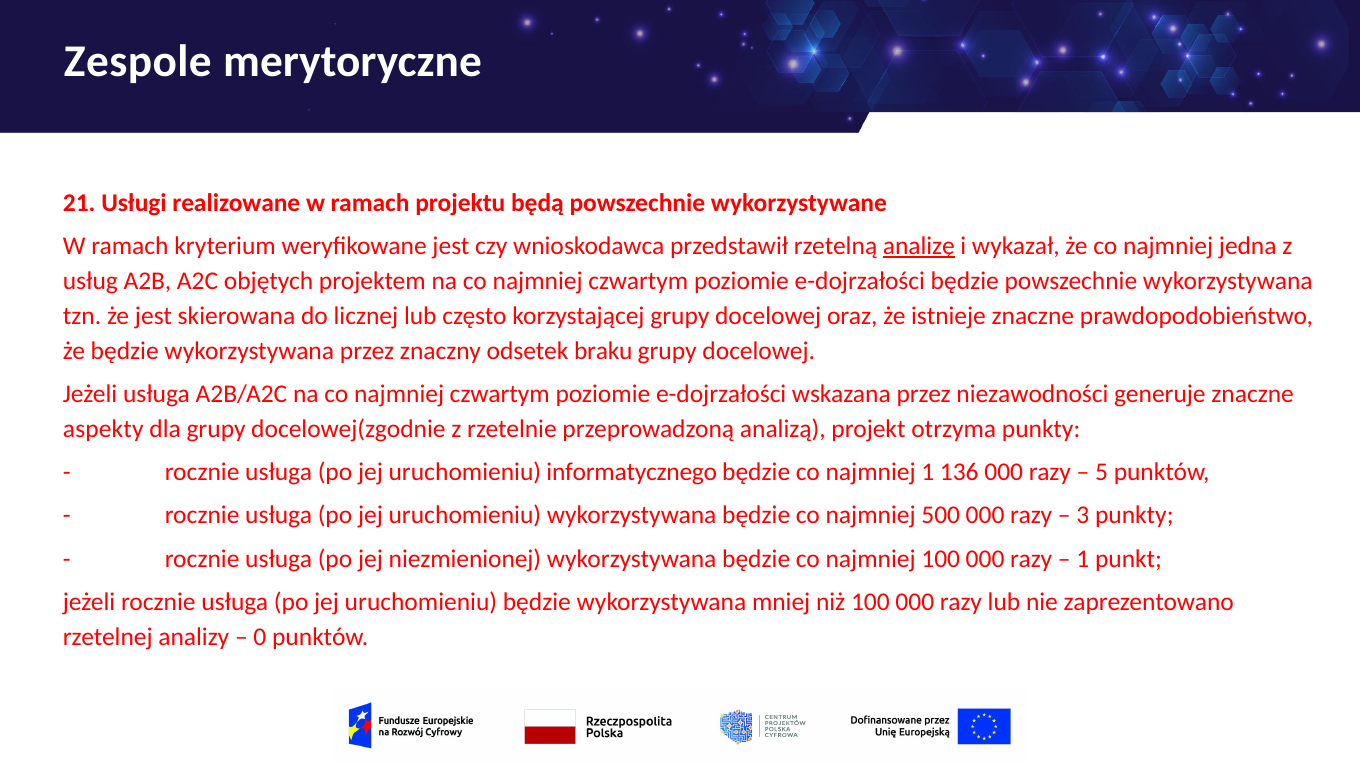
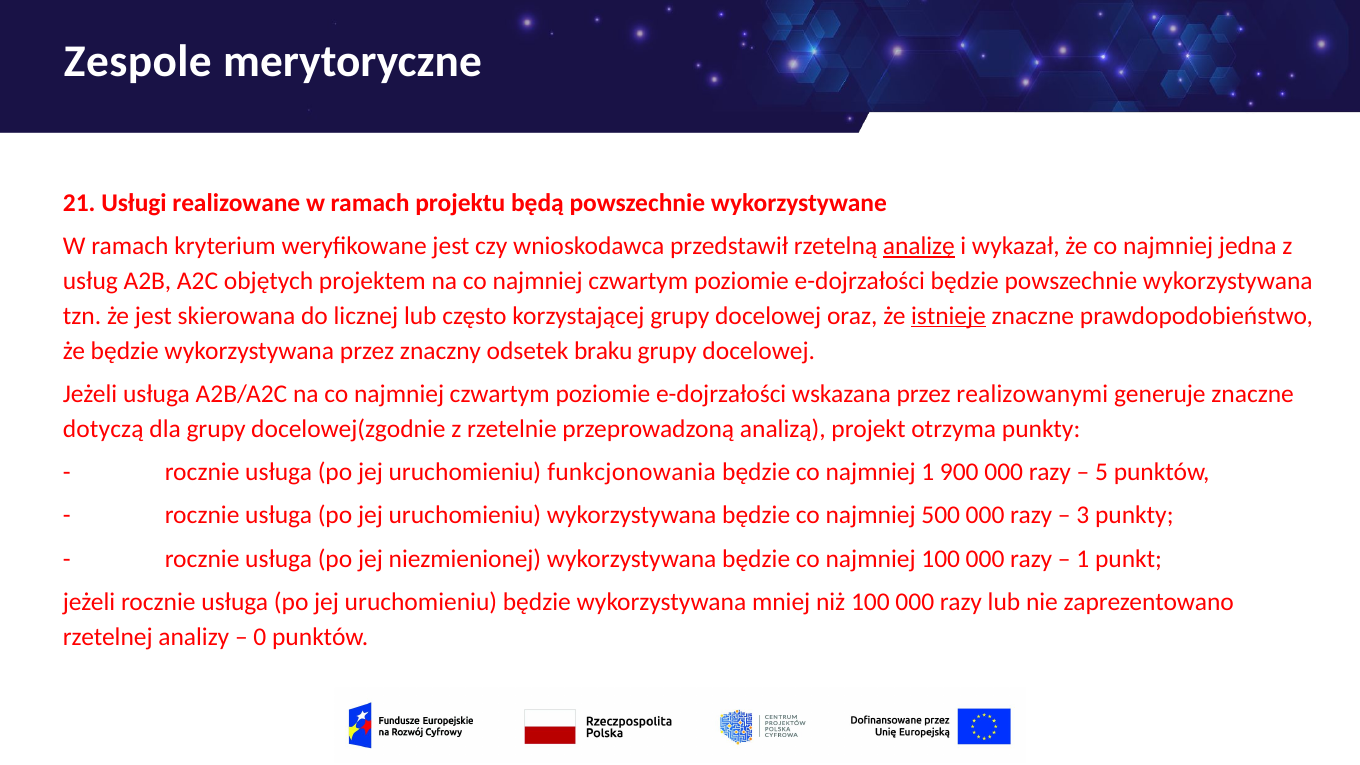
istnieje underline: none -> present (948, 316)
niezawodności: niezawodności -> realizowanymi (1032, 394)
aspekty: aspekty -> dotyczą (103, 429)
informatycznego: informatycznego -> funkcjonowania (632, 472)
136: 136 -> 900 (959, 472)
